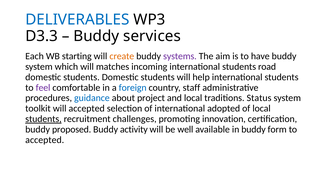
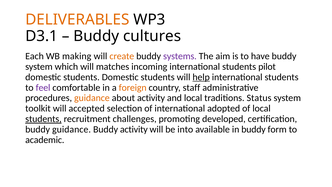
DELIVERABLES colour: blue -> orange (77, 20)
D3.3: D3.3 -> D3.1 (42, 36)
services: services -> cultures (152, 36)
starting: starting -> making (77, 56)
road: road -> pilot (267, 67)
help underline: none -> present (201, 77)
foreign colour: blue -> orange (133, 87)
guidance colour: blue -> orange (92, 98)
about project: project -> activity (151, 98)
innovation: innovation -> developed (224, 119)
buddy proposed: proposed -> guidance (72, 129)
well: well -> into (185, 129)
accepted: accepted -> academic (45, 140)
